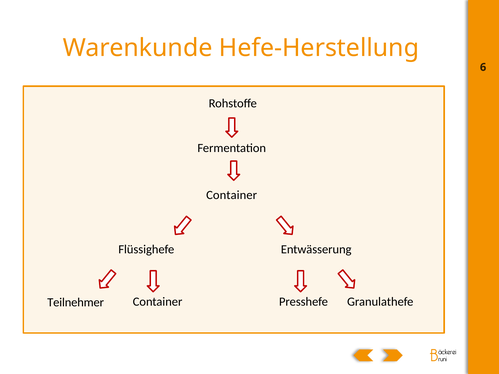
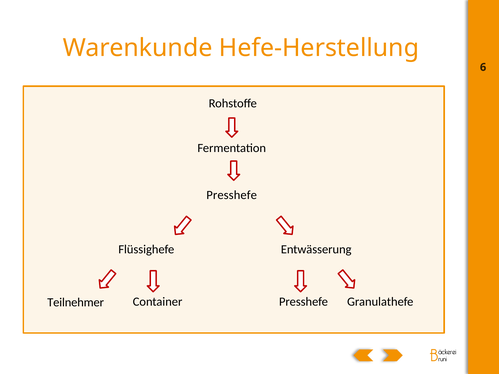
Container: Container -> Presshefe (232, 195)
